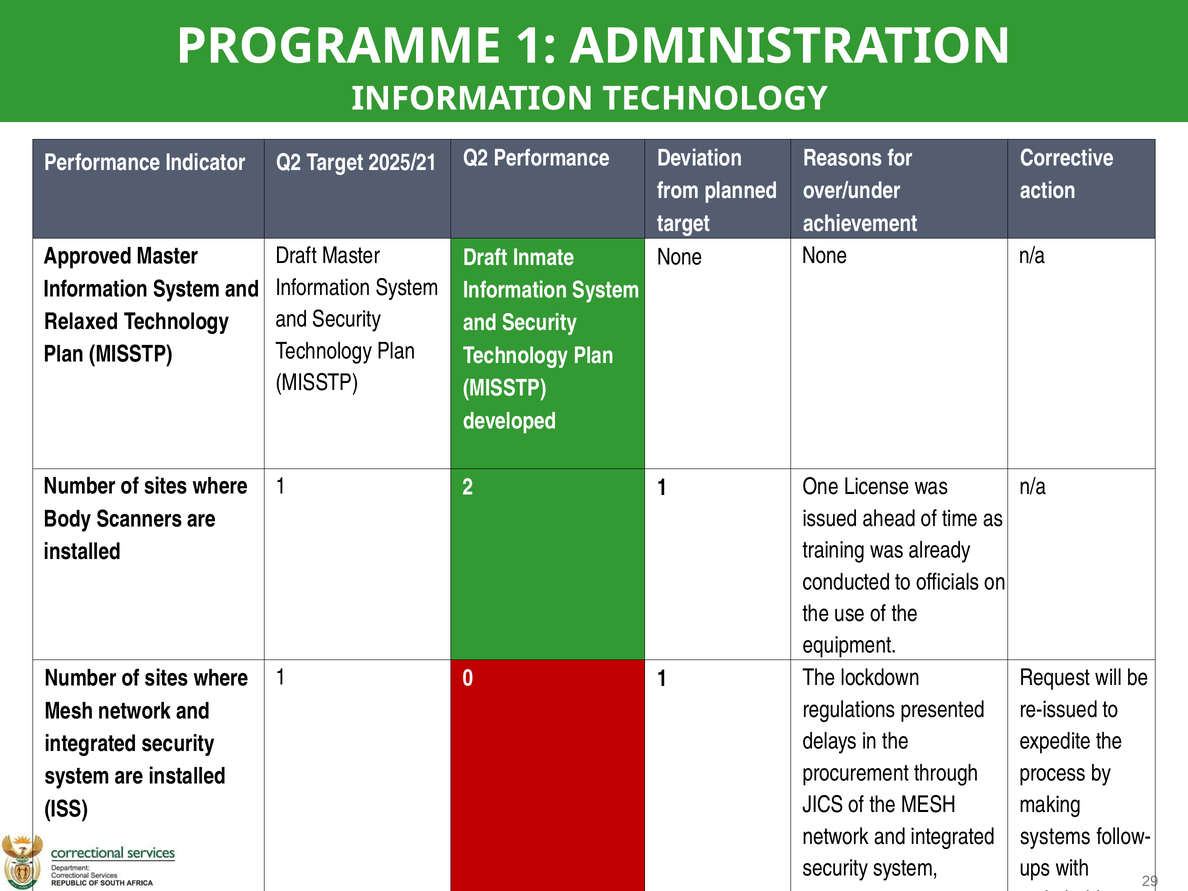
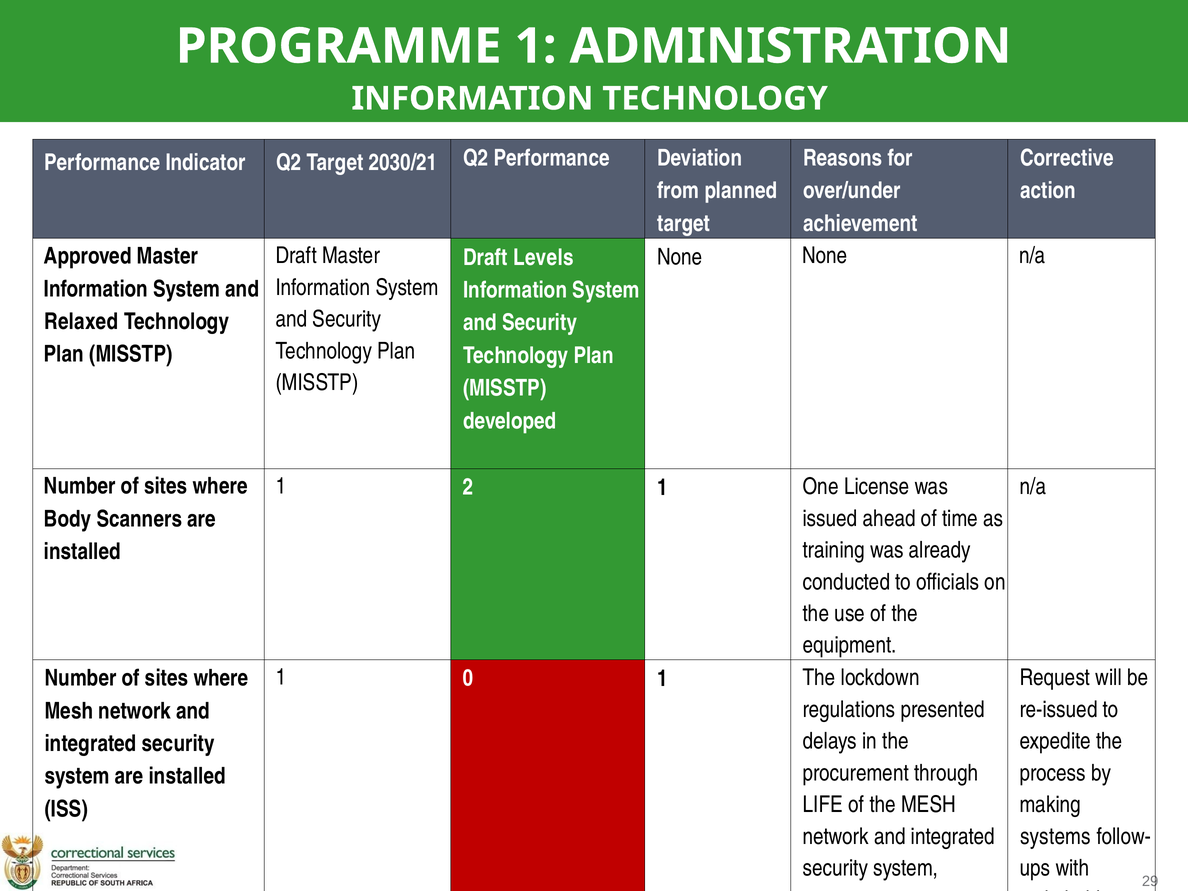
2025/21: 2025/21 -> 2030/21 (403, 163)
Inmate: Inmate -> Levels (543, 257)
JICS: JICS -> LIFE (823, 805)
